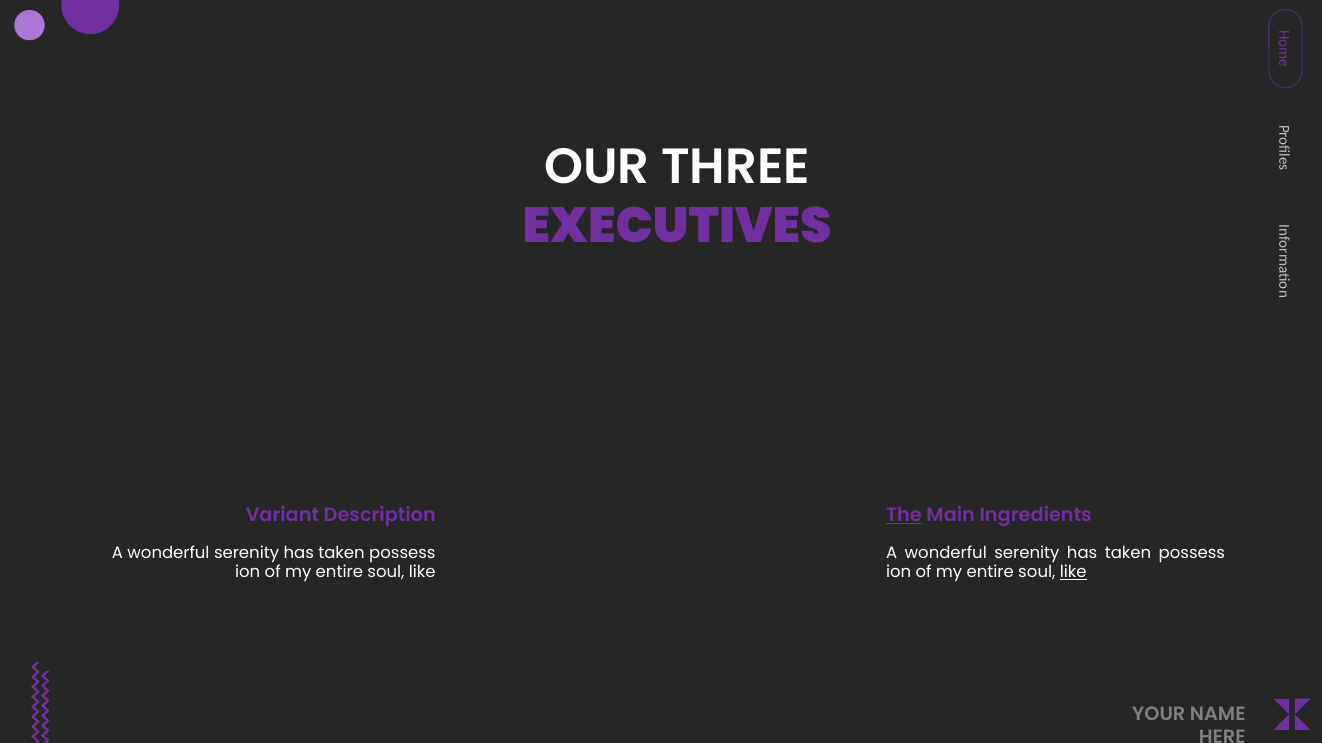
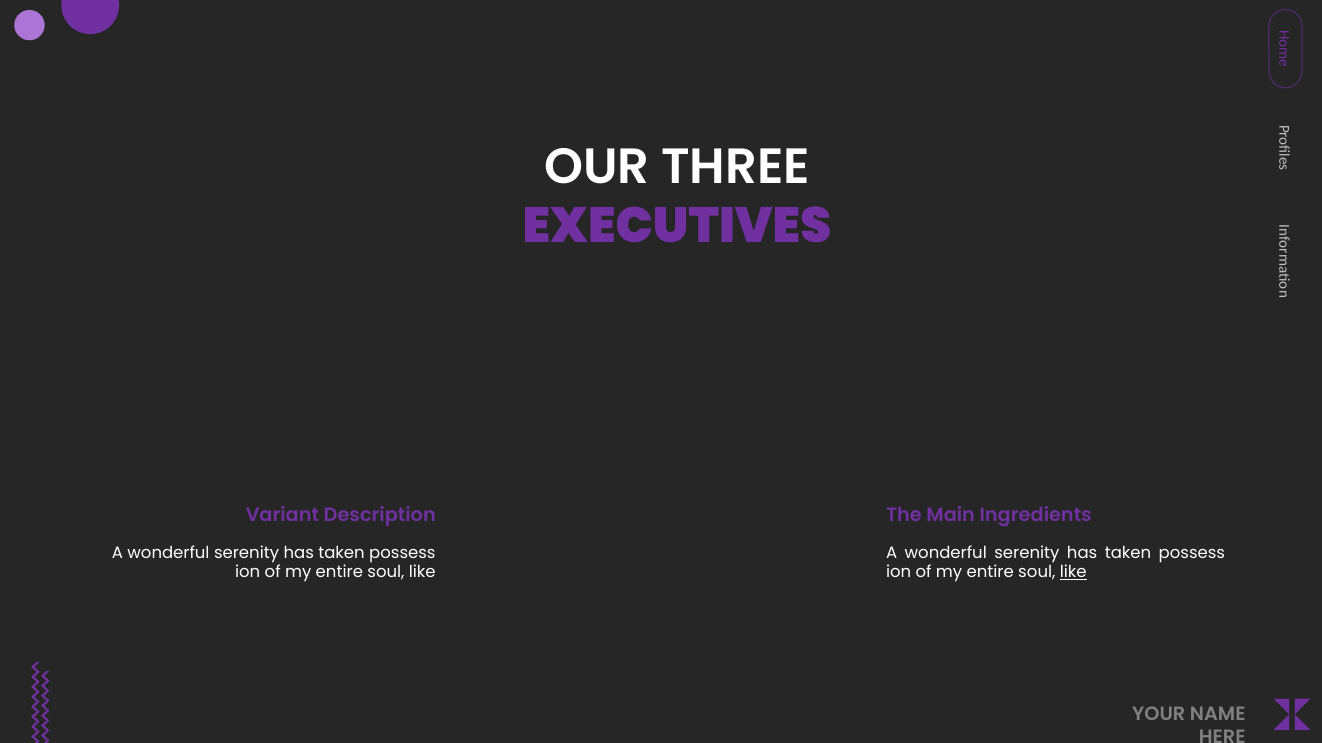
The underline: present -> none (904, 515)
